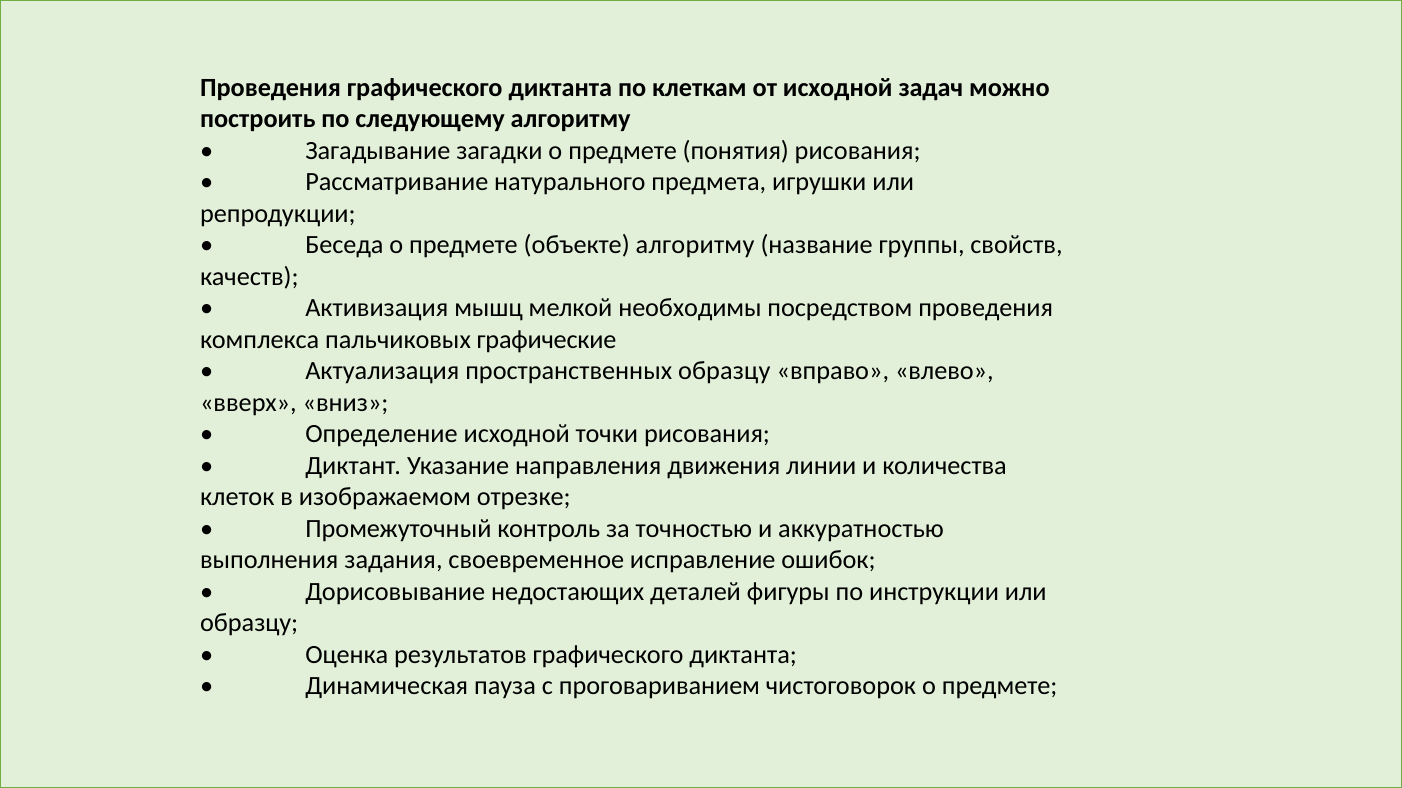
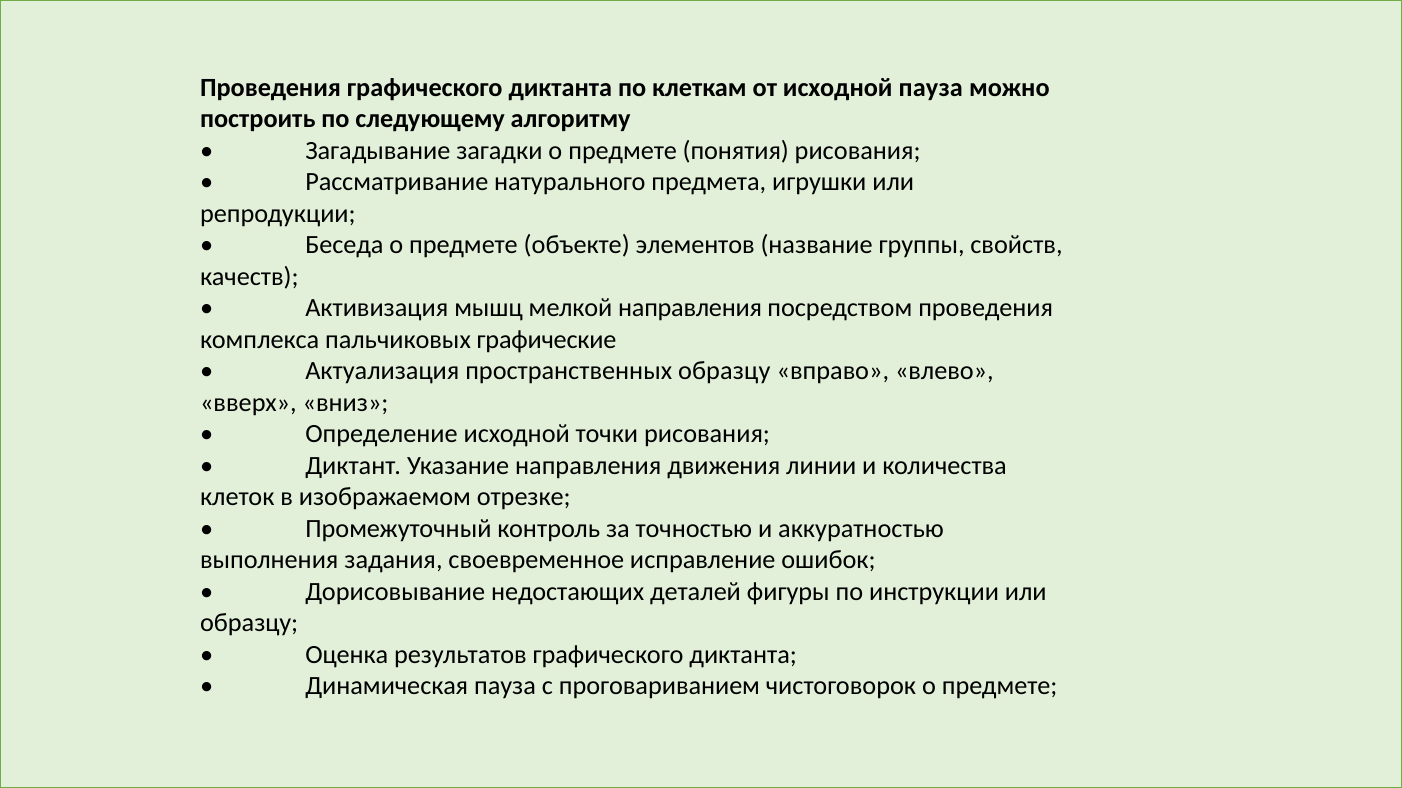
исходной задач: задач -> пауза (931, 87)
объекте алгоритму: алгоритму -> элементов (695, 245)
мелкой необходимы: необходимы -> направления (690, 308)
